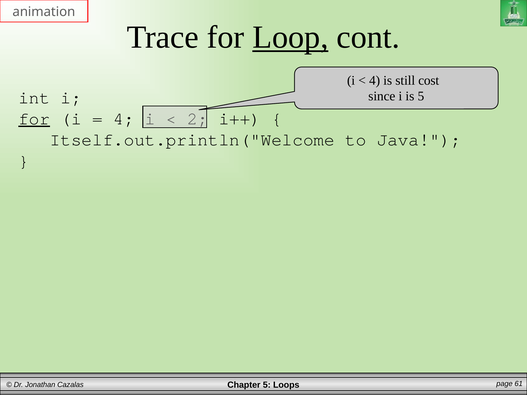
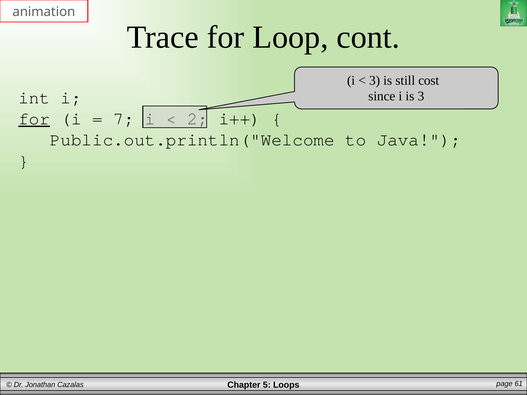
Loop underline: present -> none (290, 37)
4: 4 -> 3 (375, 80)
is 5: 5 -> 3 (421, 96)
4: 4 -> 7 (124, 119)
Itself.out.println("Welcome: Itself.out.println("Welcome -> Public.out.println("Welcome (192, 140)
